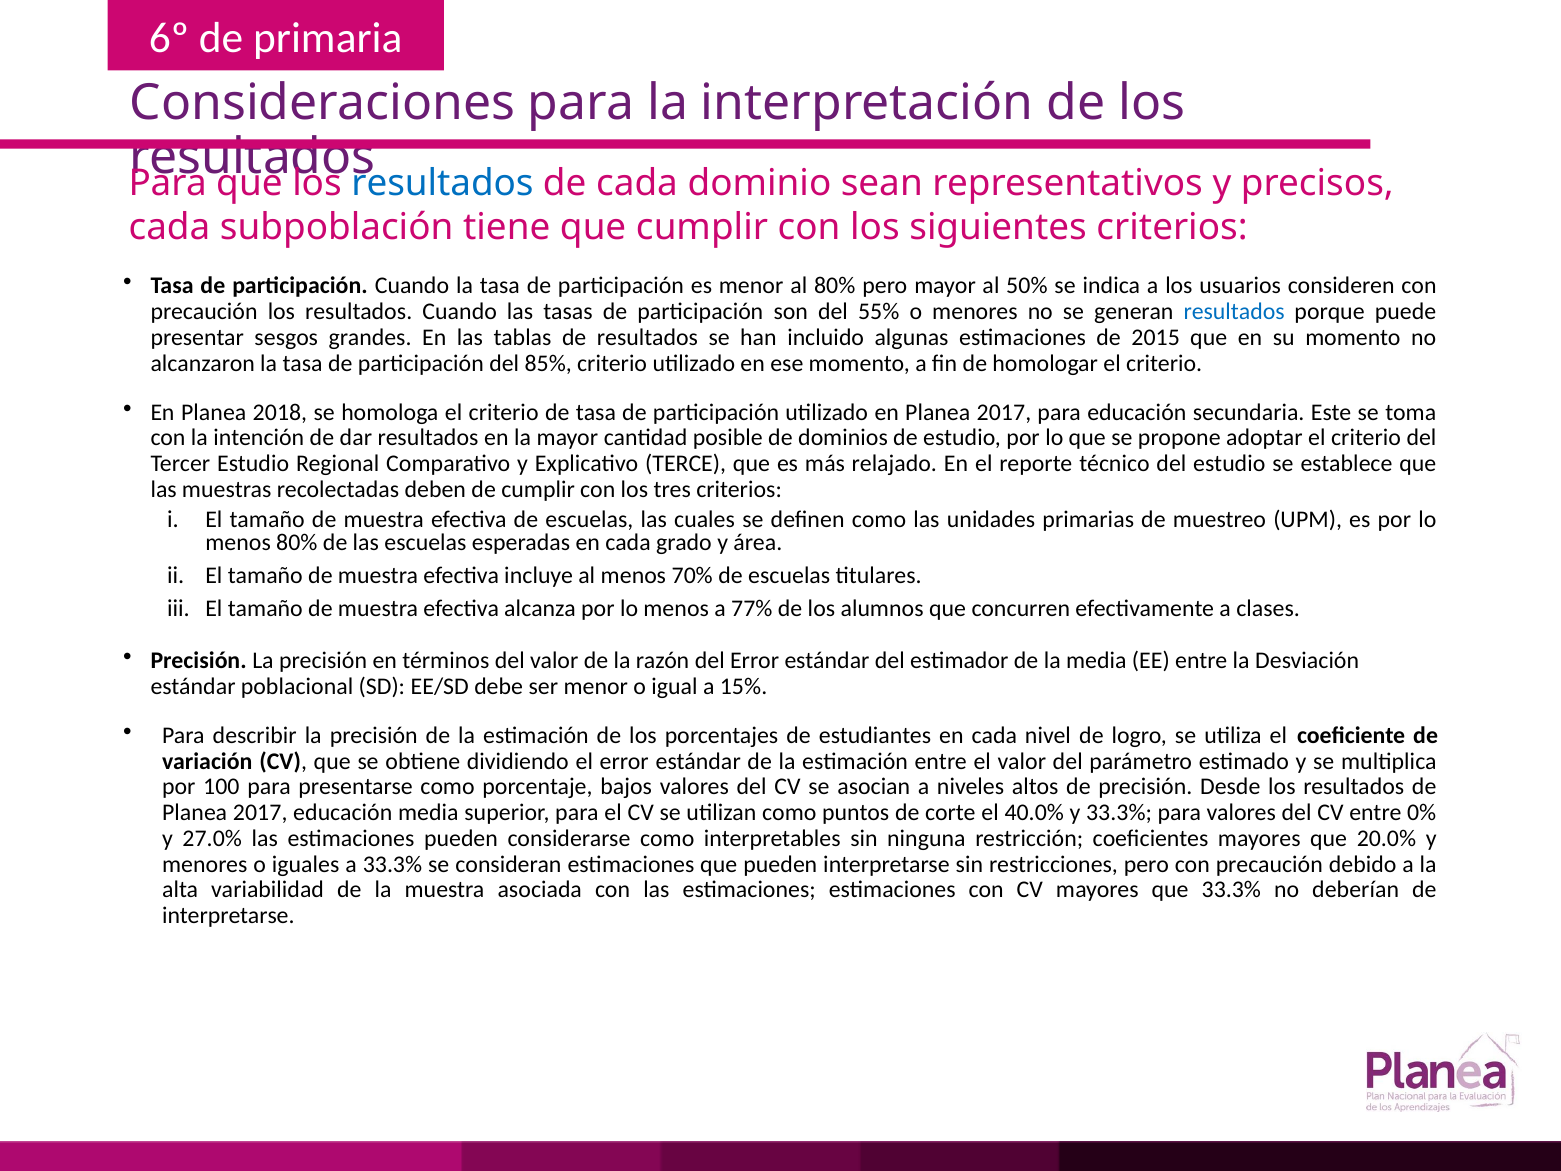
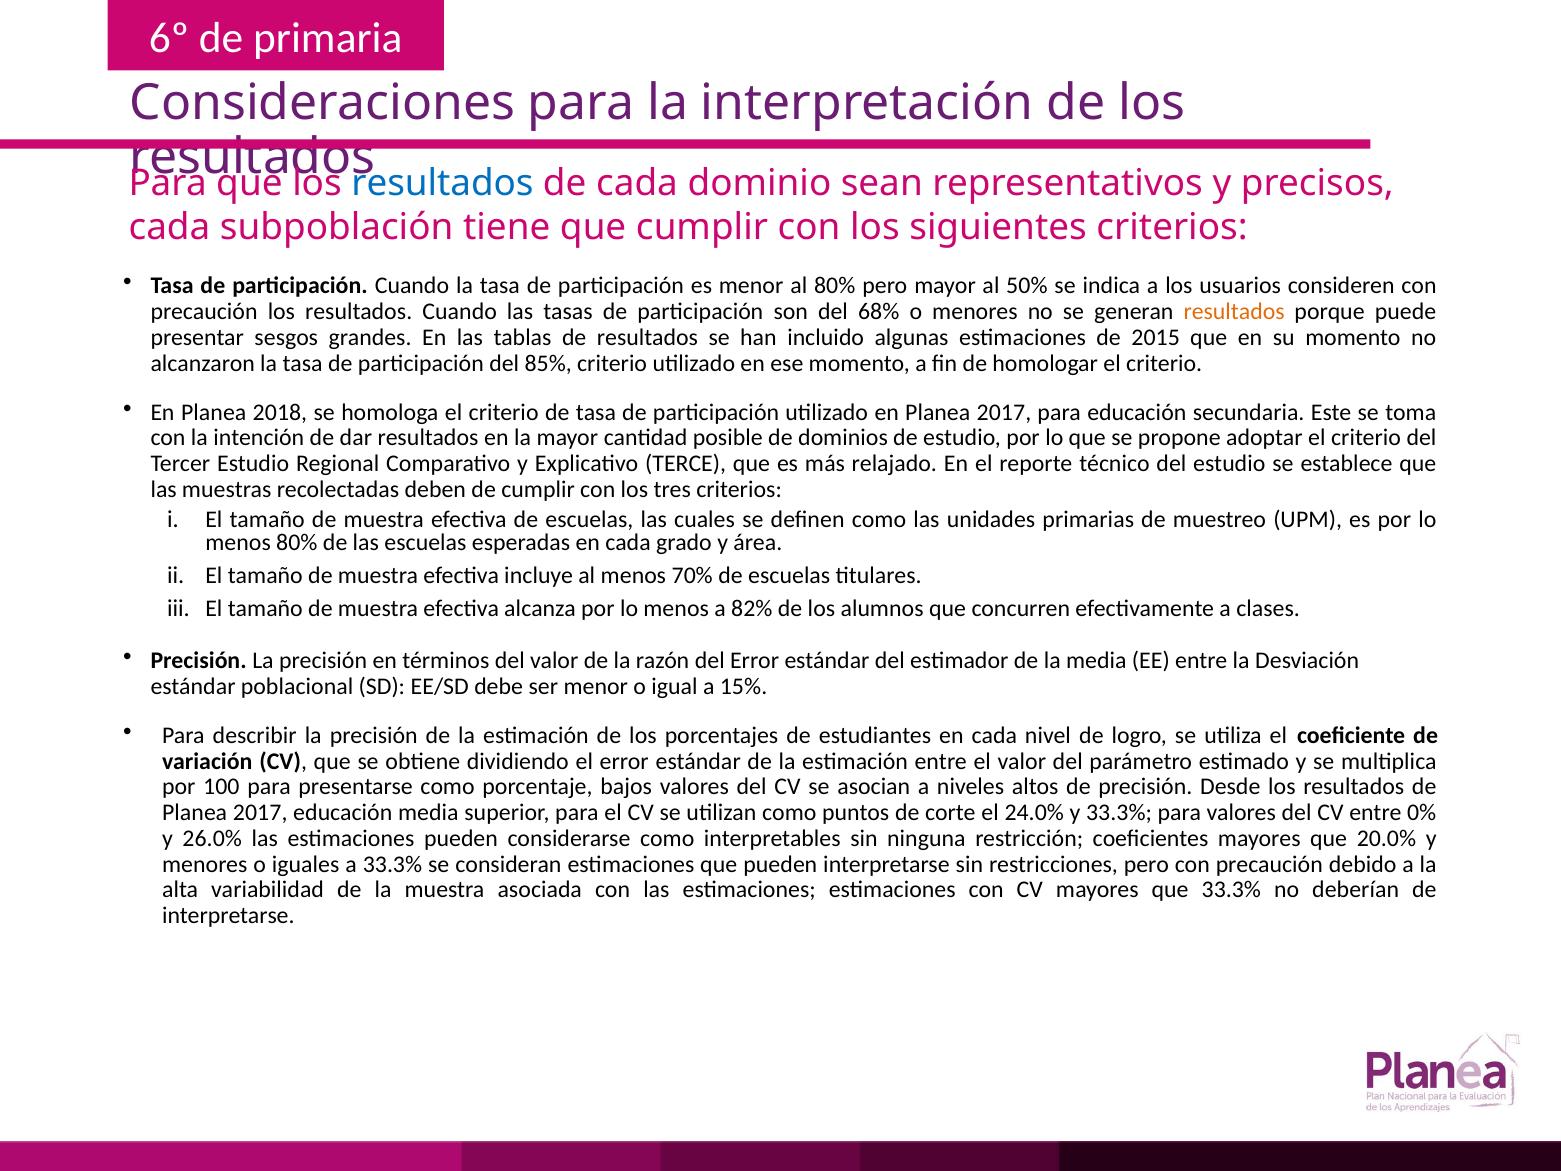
55%: 55% -> 68% (879, 312)
resultados colour: blue -> orange (1234, 312)
77%: 77% -> 82% (752, 609)
40.0%: 40.0% -> 24.0% (1034, 813)
27.0%: 27.0% -> 26.0% (212, 838)
